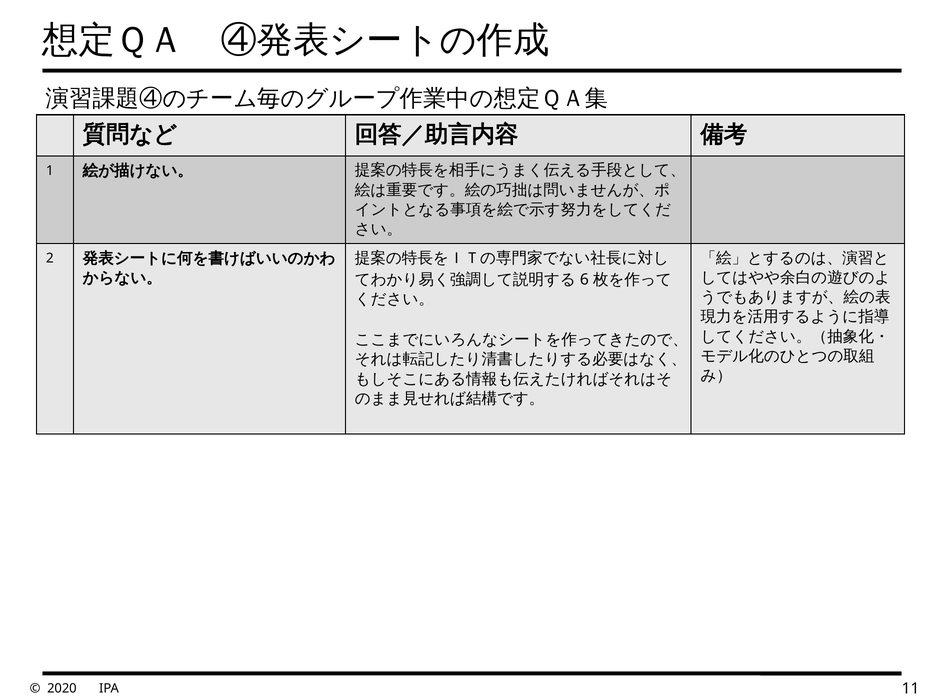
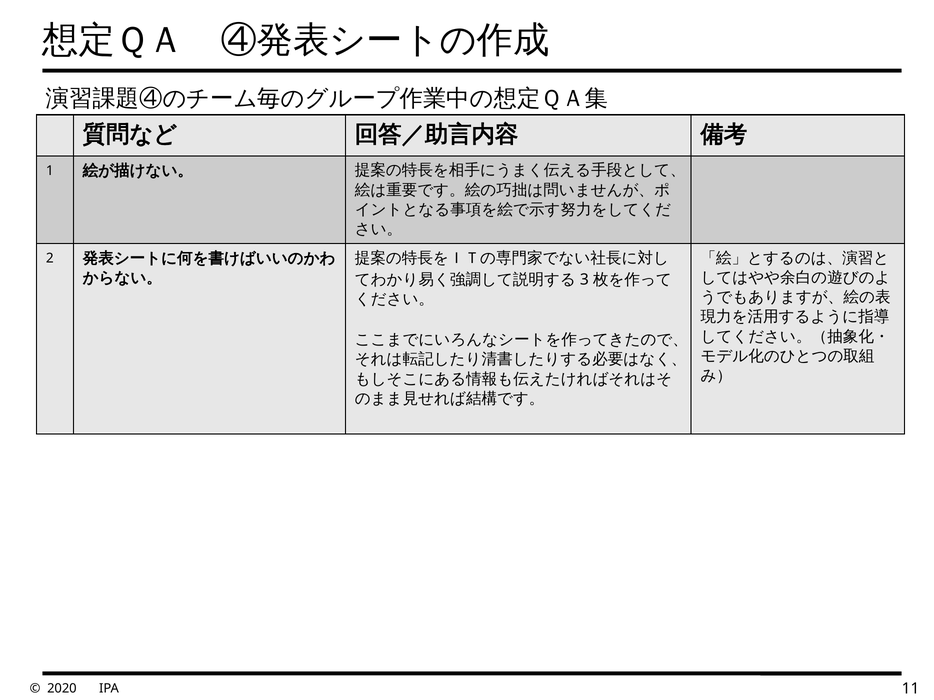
6: 6 -> 3 (584, 280)
